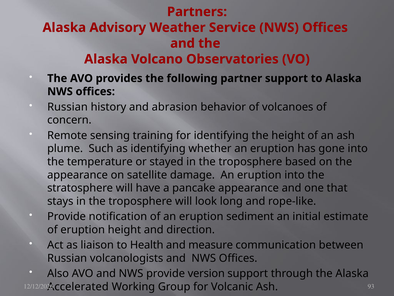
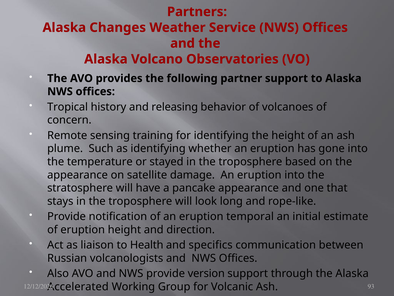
Advisory: Advisory -> Changes (118, 28)
Russian: Russian -> Tropical (68, 107)
abrasion: abrasion -> releasing (175, 107)
sediment: sediment -> temporal (250, 216)
measure: measure -> specifics (211, 245)
